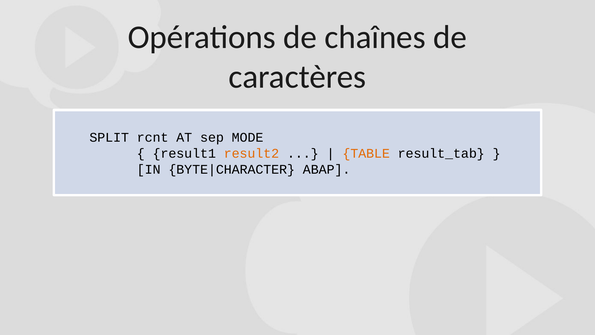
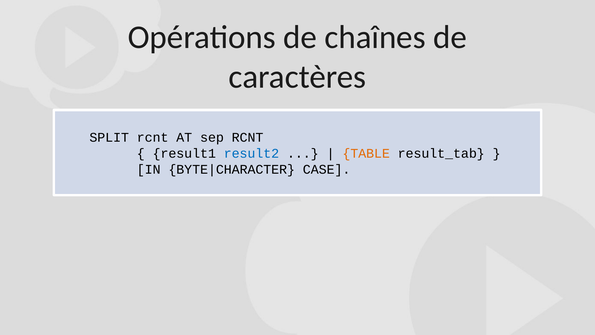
sep MODE: MODE -> RCNT (248, 138)
result2 colour: orange -> blue (251, 153)
ABAP: ABAP -> CASE (327, 169)
